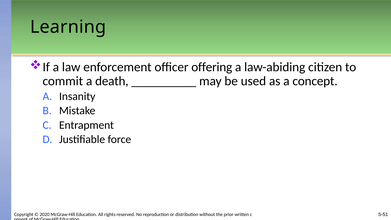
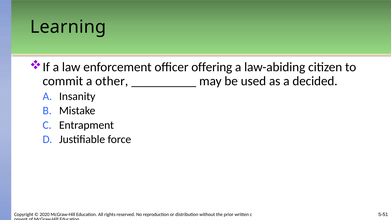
death: death -> other (112, 81)
concept: concept -> decided (315, 81)
